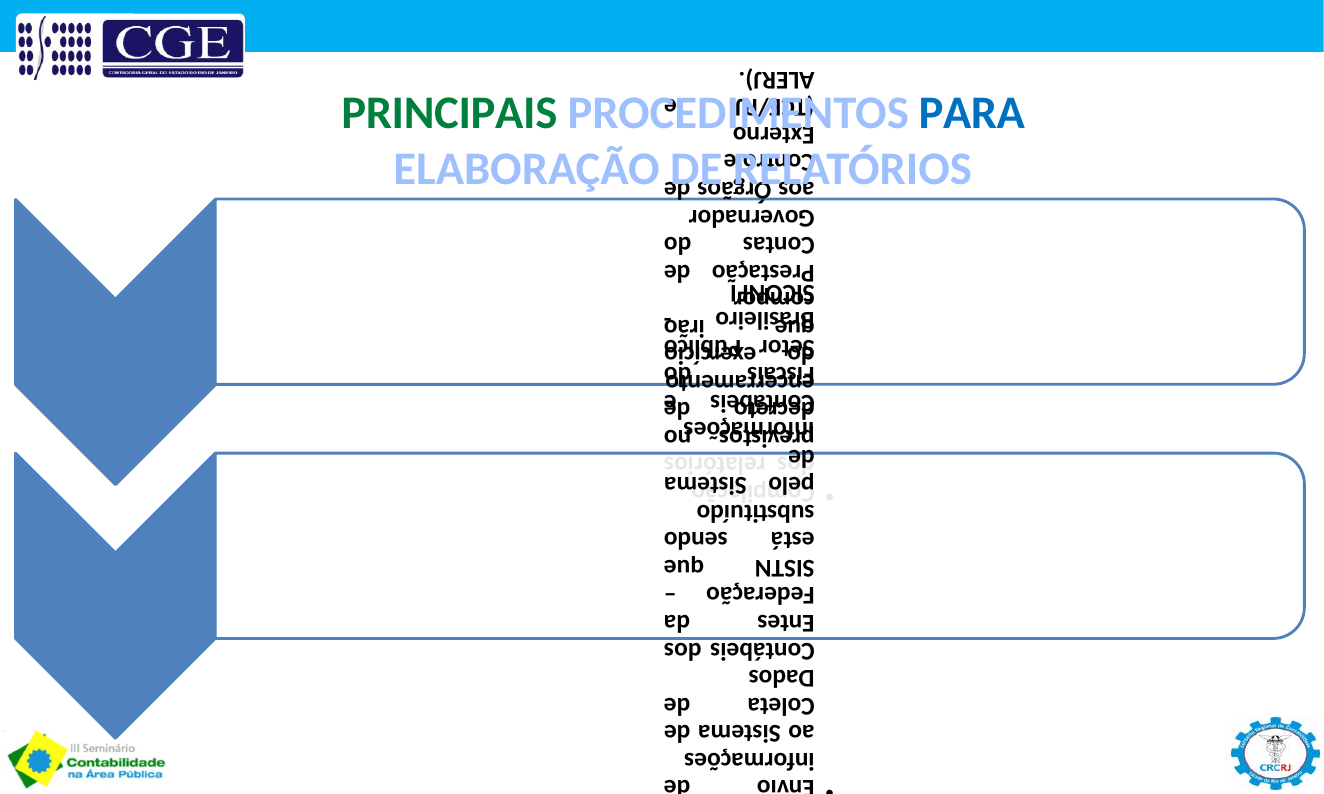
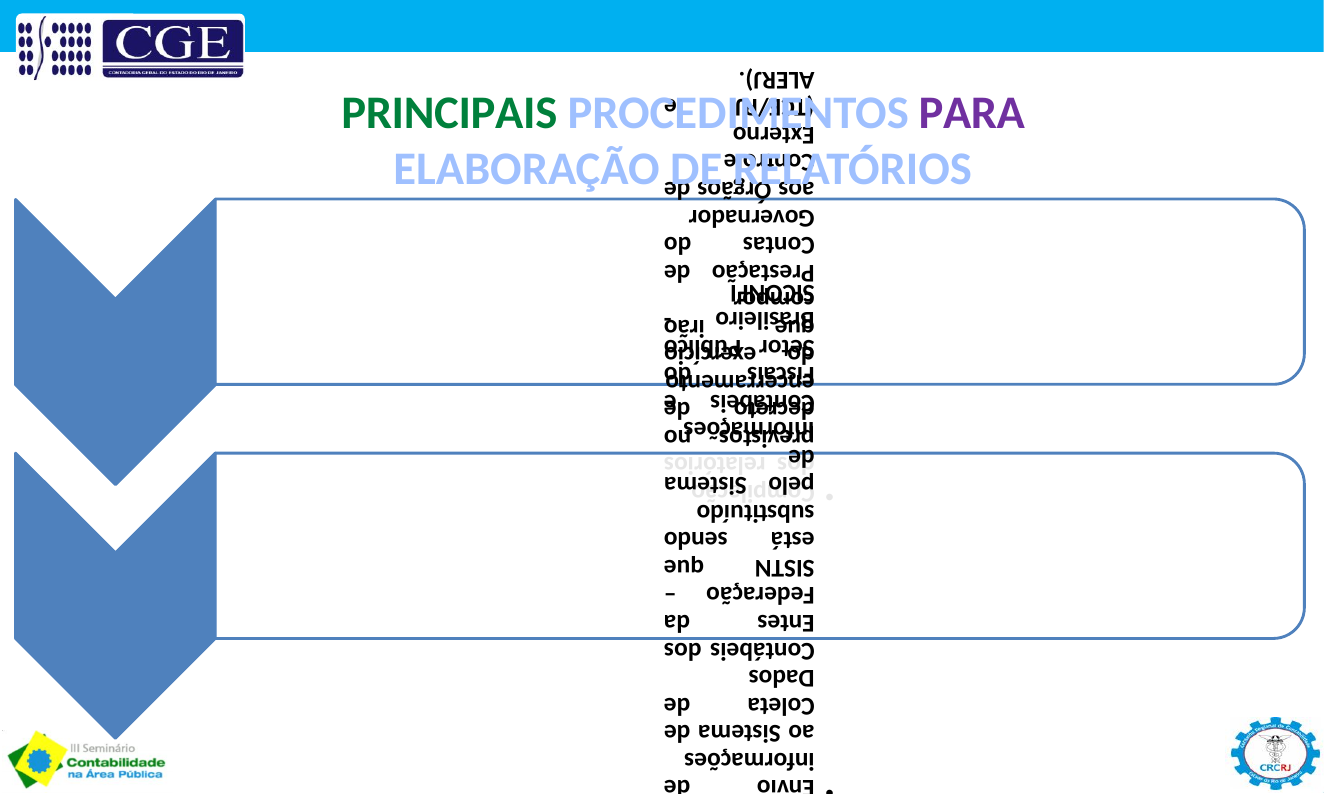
PARA colour: blue -> purple (972, 113)
